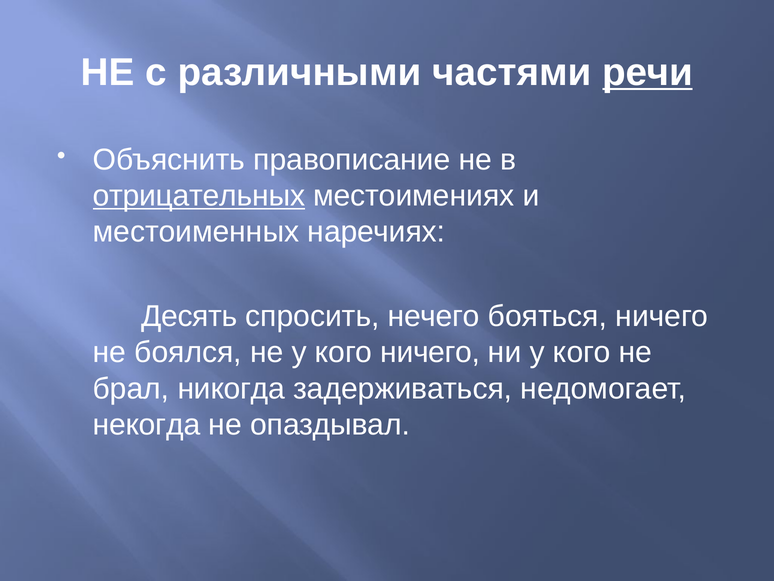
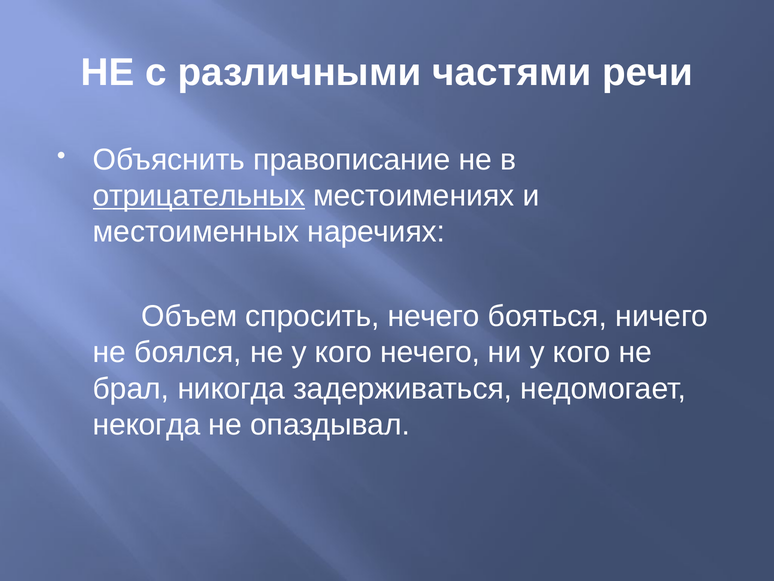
речи underline: present -> none (648, 72)
Десять: Десять -> Объем (189, 316)
кого ничего: ничего -> нечего (430, 352)
